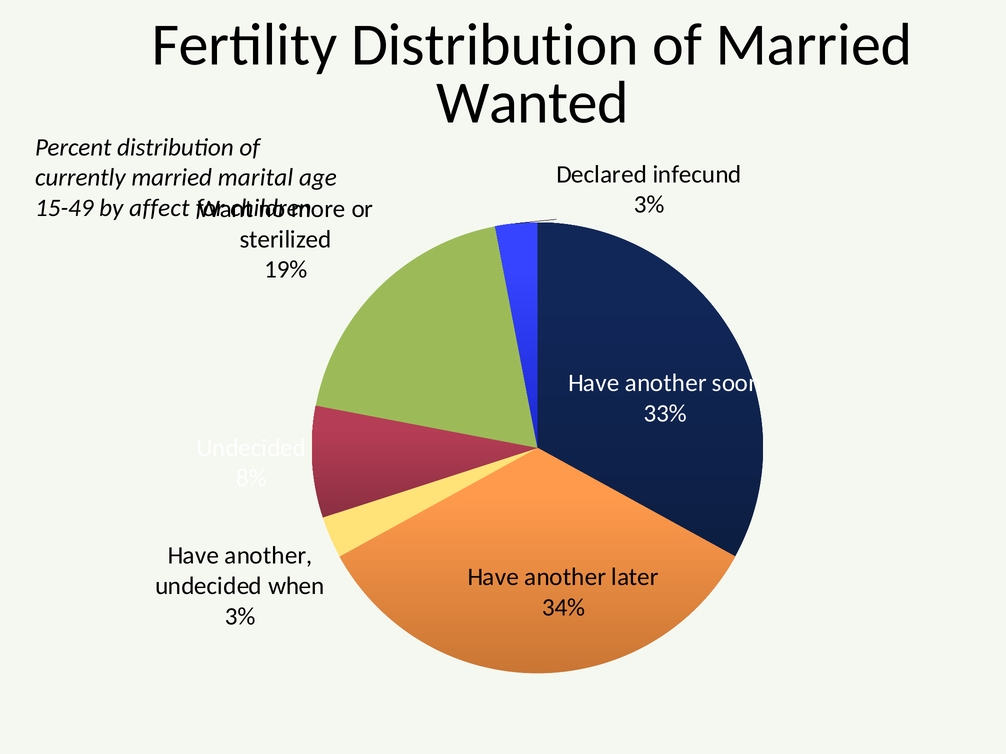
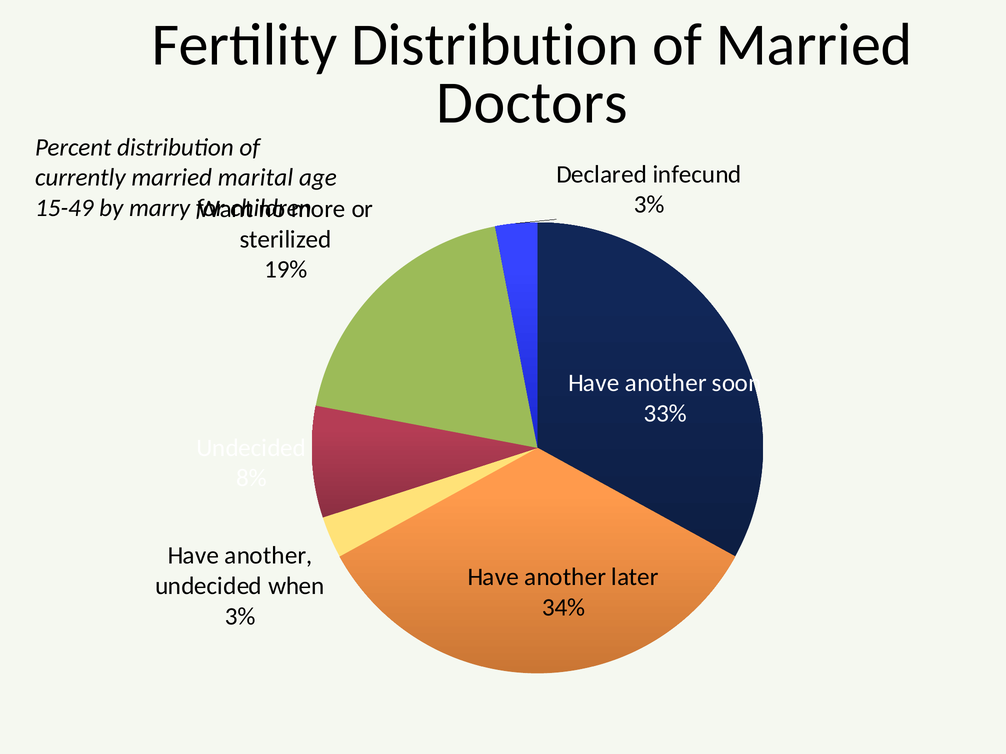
Wanted: Wanted -> Doctors (532, 103)
affect: affect -> marry (160, 208)
